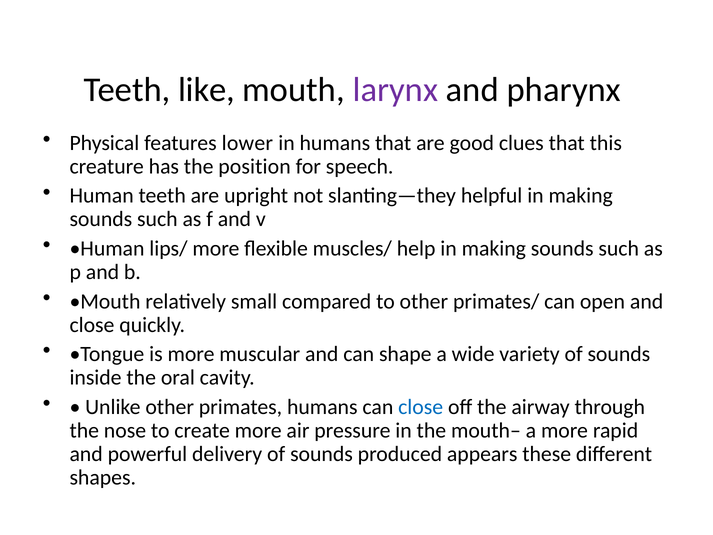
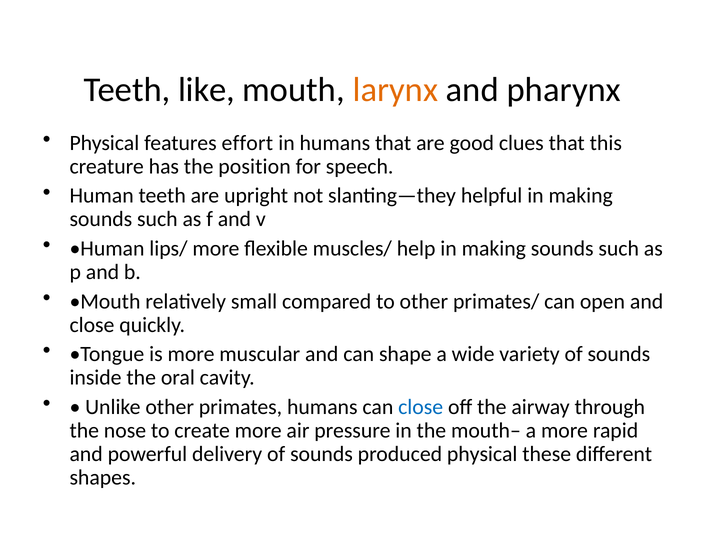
larynx colour: purple -> orange (395, 90)
lower: lower -> effort (247, 143)
produced appears: appears -> physical (482, 454)
